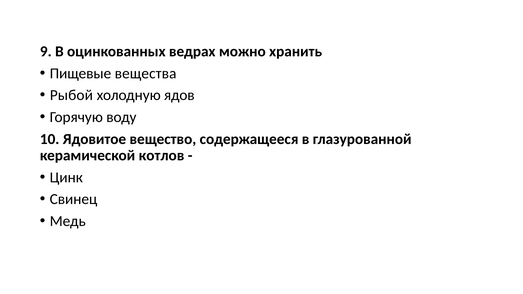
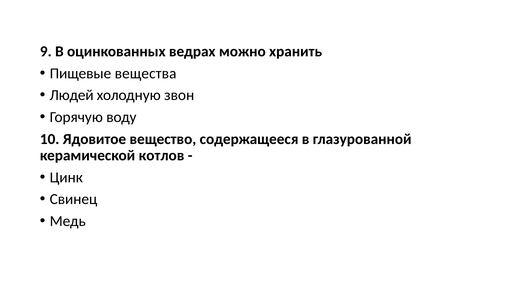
Рыбой: Рыбой -> Людей (72, 95)
ядов: ядов -> звон (179, 95)
